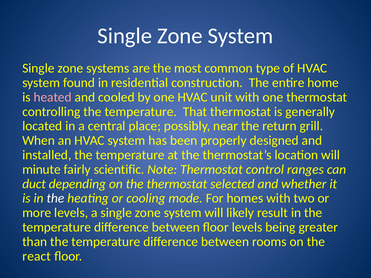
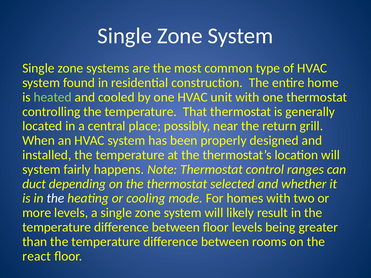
heated colour: pink -> light green (53, 97)
minute: minute -> system (41, 170)
scientific: scientific -> happens (119, 170)
